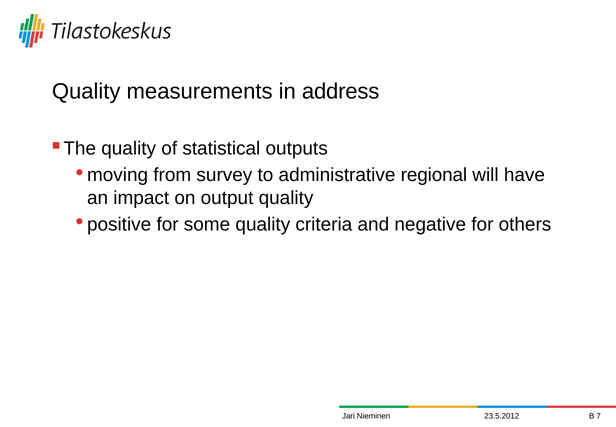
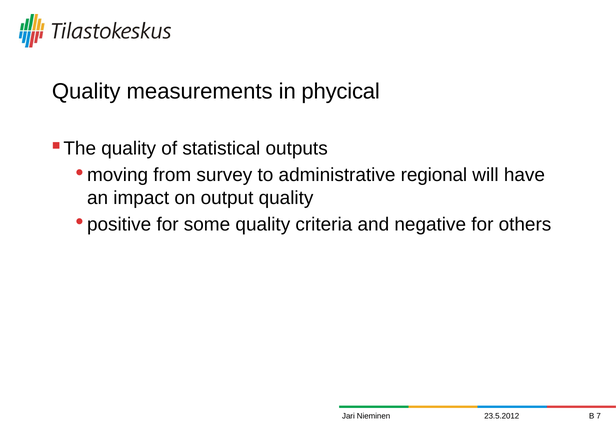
address: address -> phycical (341, 92)
